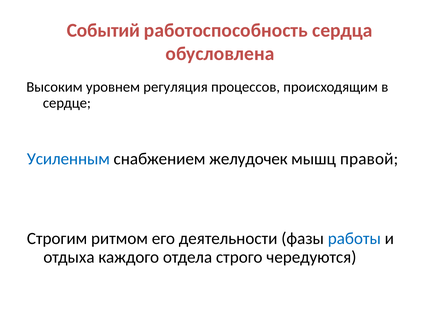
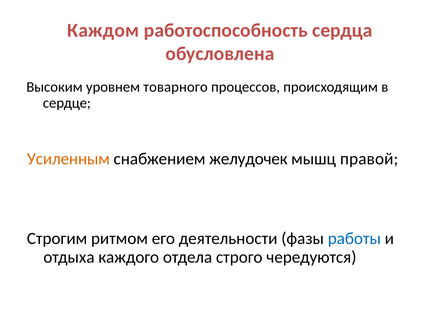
Событий: Событий -> Каждом (103, 30)
регуляция: регуляция -> товарного (176, 87)
Усиленным colour: blue -> orange (68, 159)
